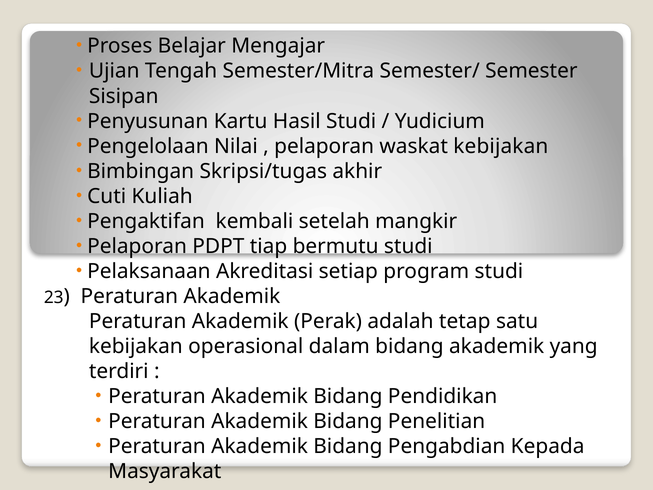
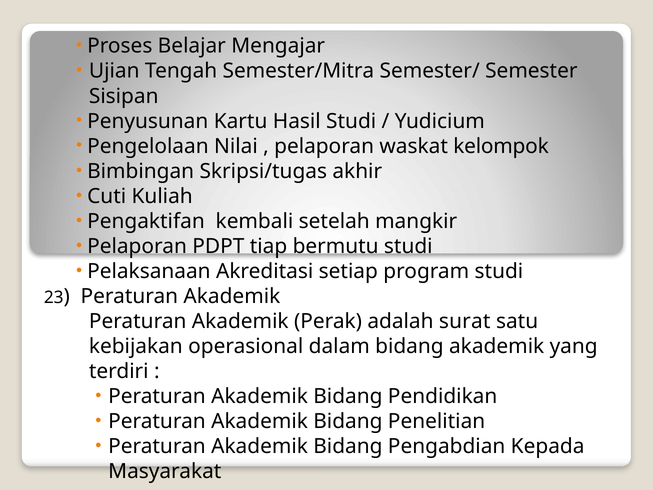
waskat kebijakan: kebijakan -> kelompok (501, 146)
tetap: tetap -> surat (465, 321)
